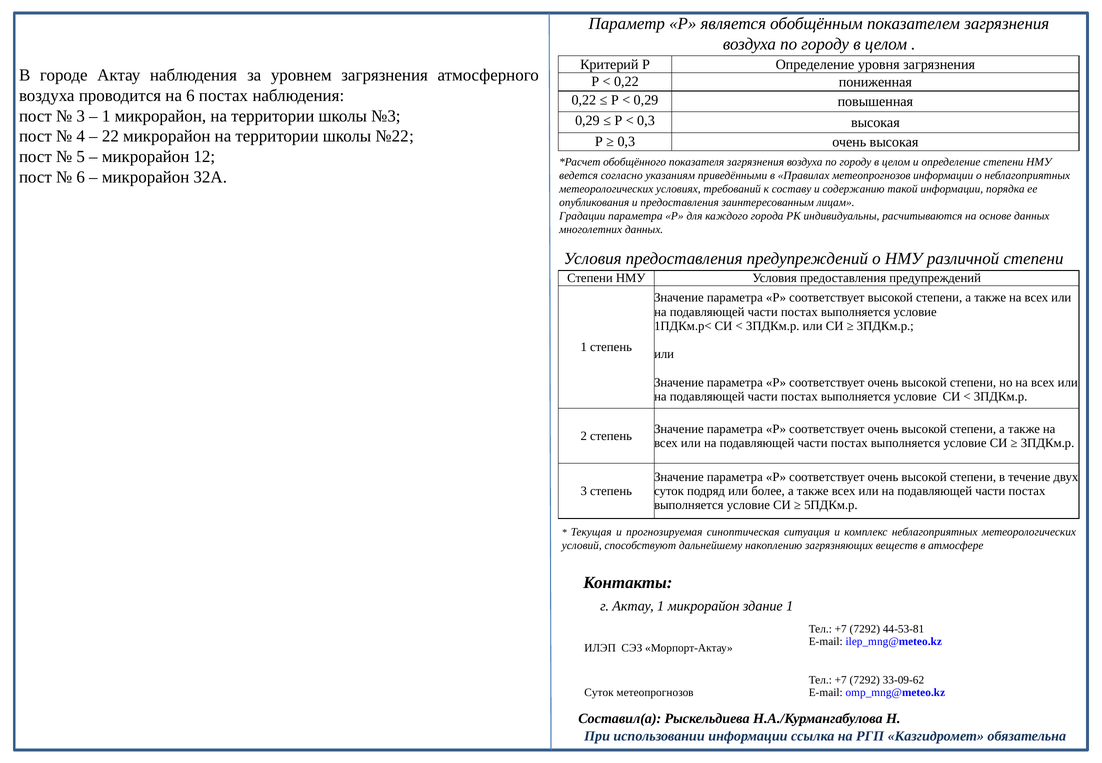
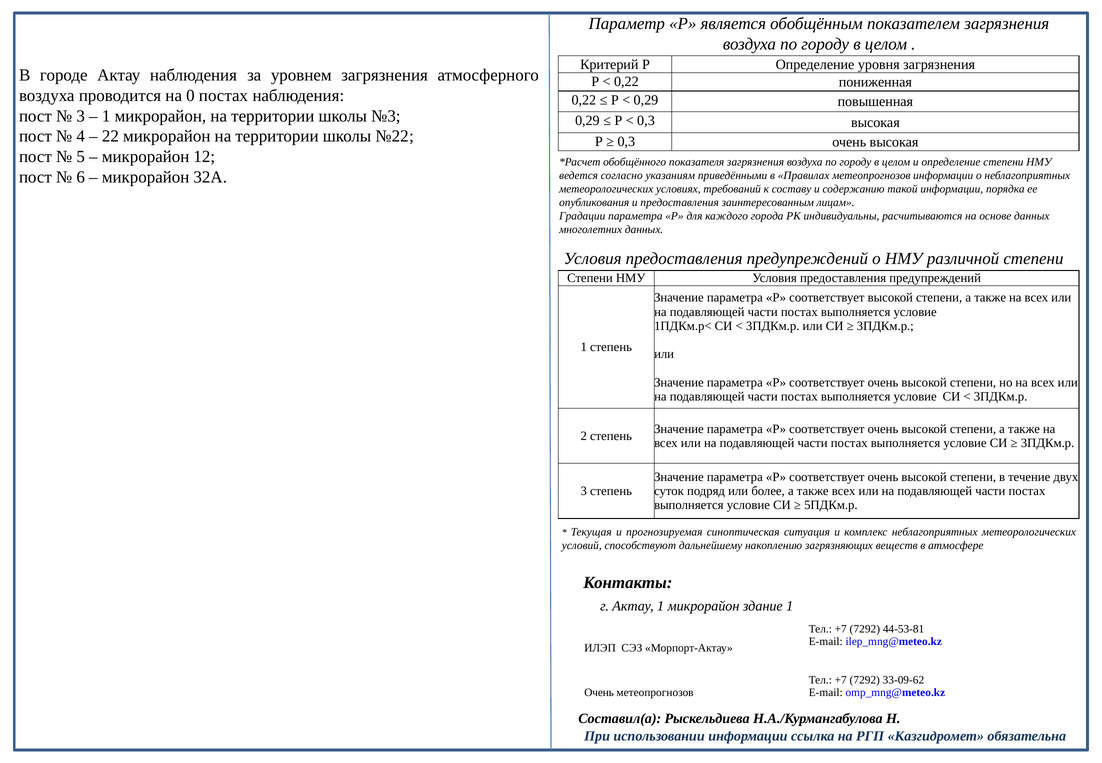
на 6: 6 -> 0 (190, 96)
Суток: Суток -> Очень (599, 692)
